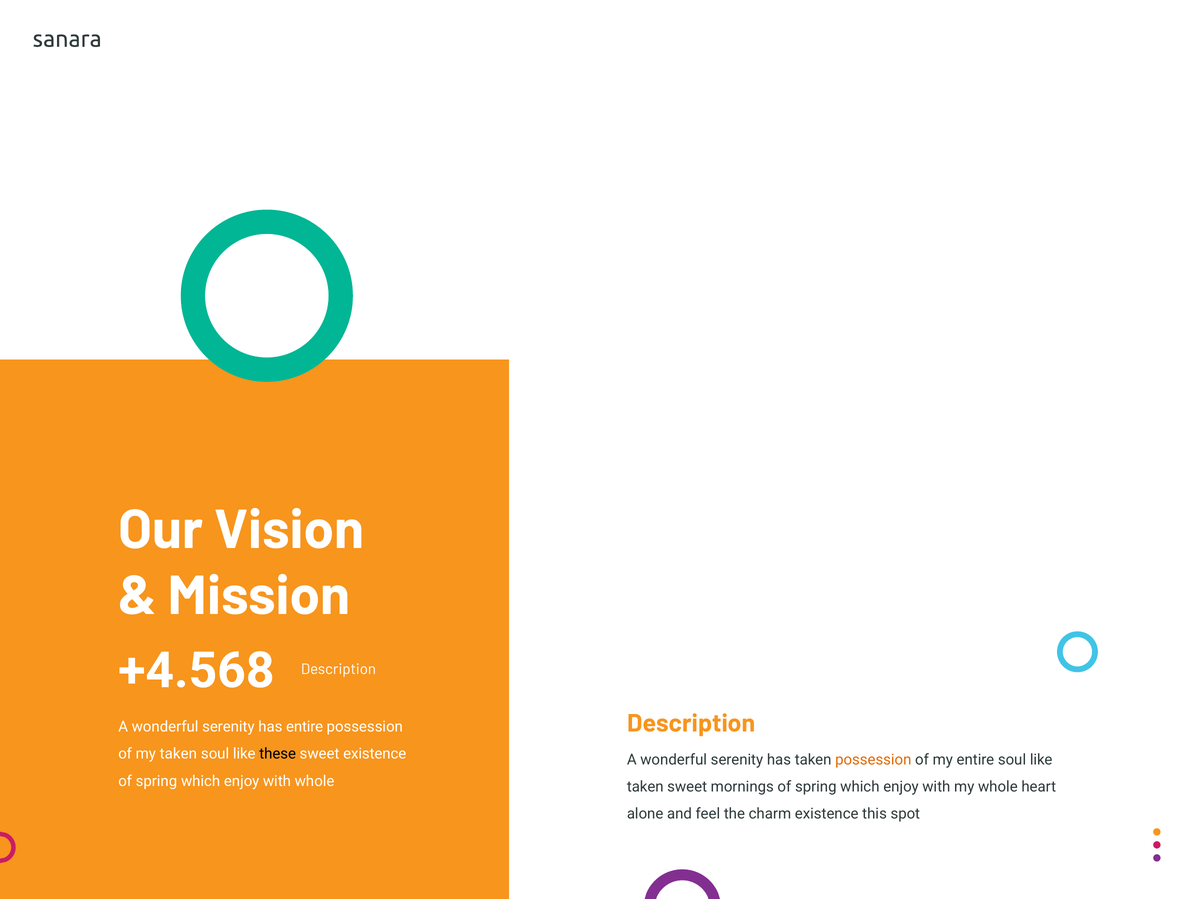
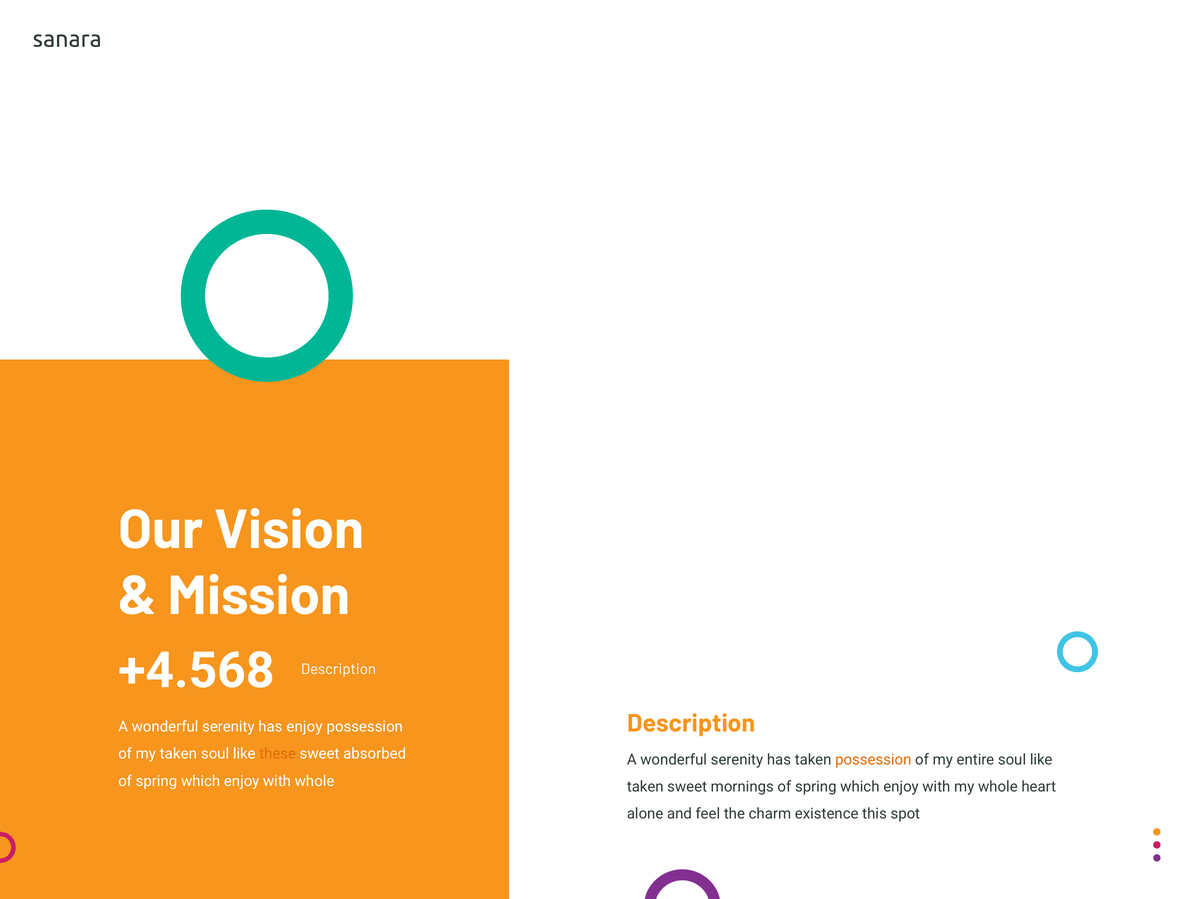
has entire: entire -> enjoy (304, 727)
these colour: black -> orange (278, 754)
sweet existence: existence -> absorbed (375, 754)
